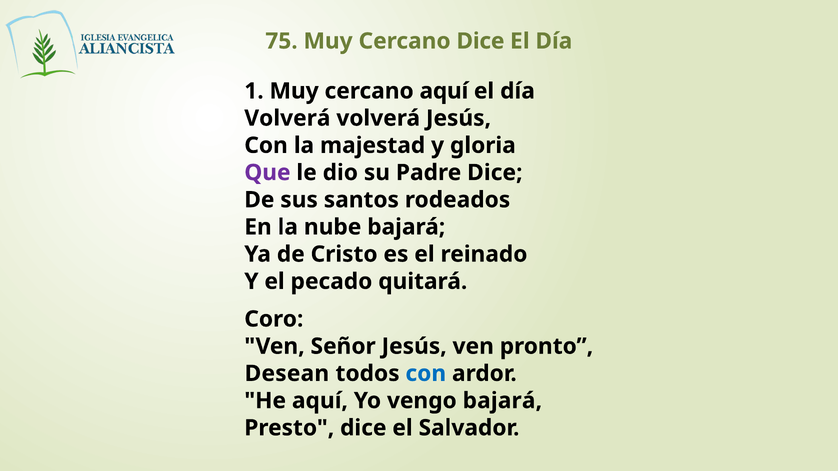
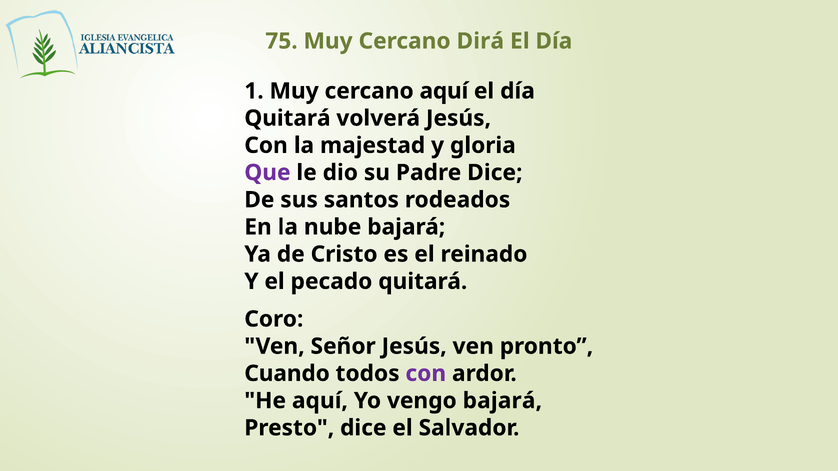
Cercano Dice: Dice -> Dirá (480, 41)
Volverá: Volverá -> Quitará (287, 118)
Desean: Desean -> Cuando (287, 374)
con colour: blue -> purple (426, 374)
